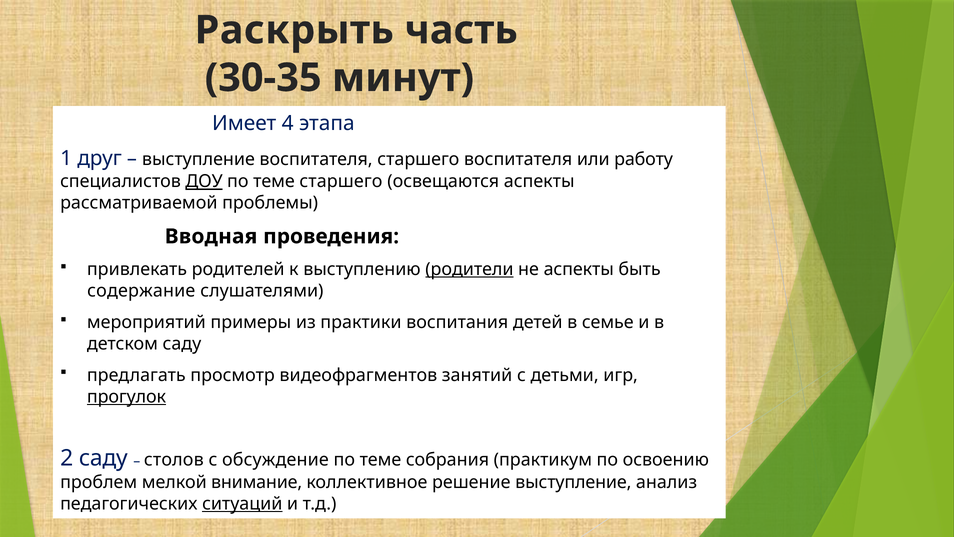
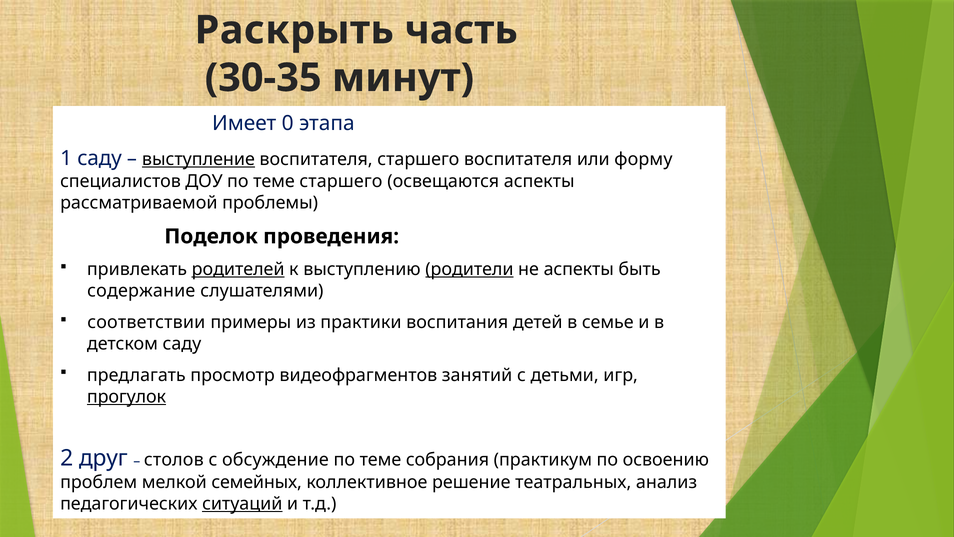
4: 4 -> 0 (288, 123)
1 друг: друг -> саду (100, 158)
выступление underline: none -> present (198, 159)
работу: работу -> форму (643, 159)
ДОУ underline: present -> none (204, 181)
Вводная: Вводная -> Поделок (211, 236)
родителей underline: none -> present (238, 269)
мероприятий: мероприятий -> соответствии (146, 322)
2 саду: саду -> друг (103, 458)
внимание: внимание -> семейных (257, 482)
решение выступление: выступление -> театральных (573, 482)
